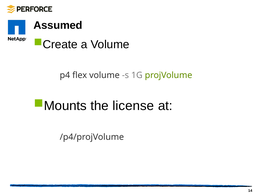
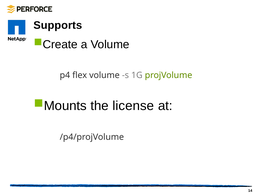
Assumed: Assumed -> Supports (58, 25)
